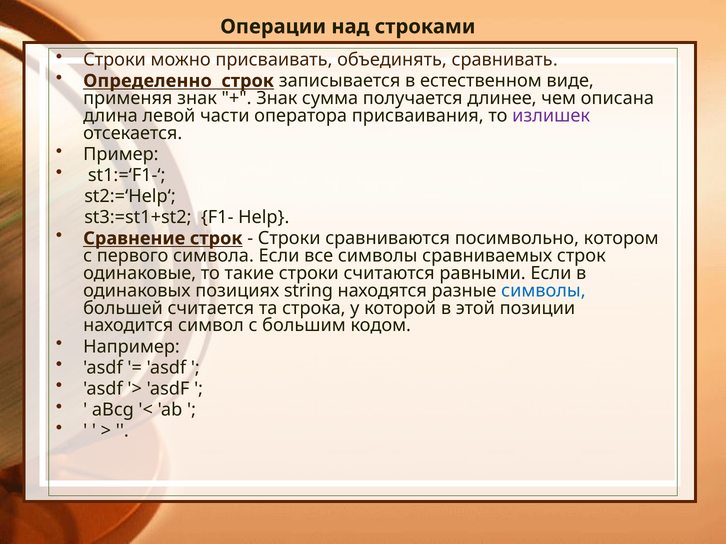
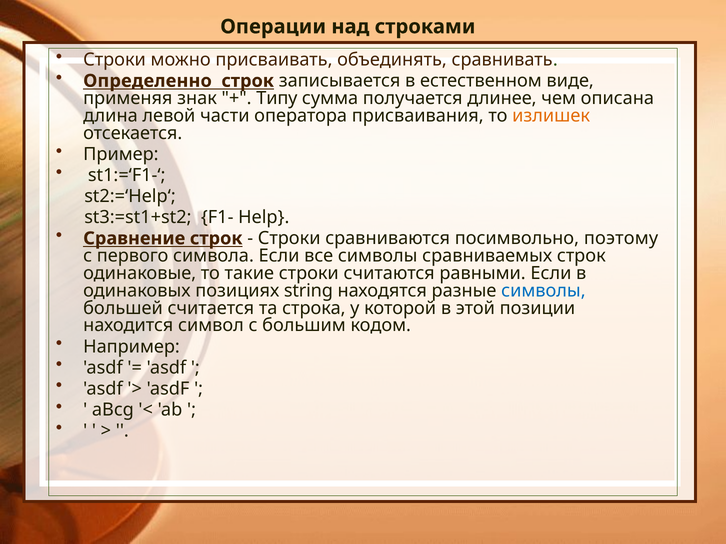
Знак: Знак -> Типу (277, 98)
излишек colour: purple -> orange (551, 116)
котором: котором -> поэтому (621, 239)
